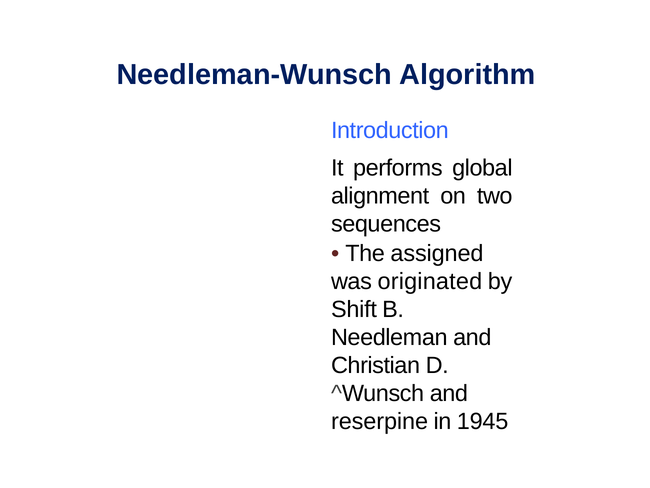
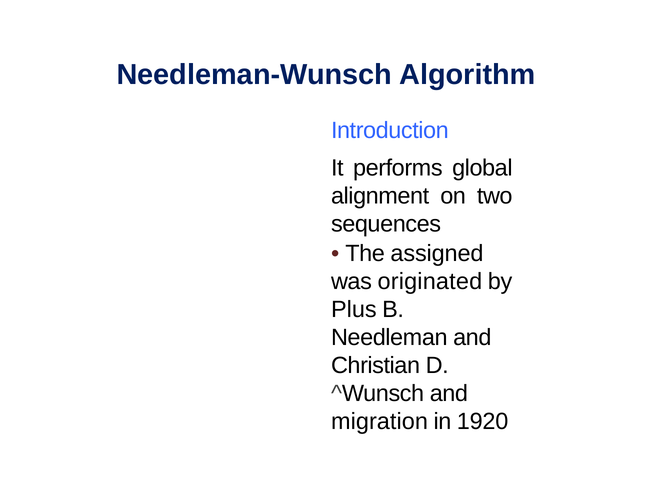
Shift: Shift -> Plus (354, 309)
reserpine: reserpine -> migration (379, 421)
1945: 1945 -> 1920 (483, 421)
